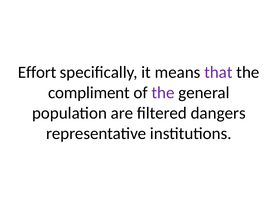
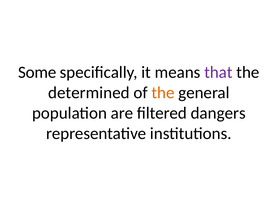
Effort: Effort -> Some (37, 72)
compliment: compliment -> determined (89, 92)
the colour: purple -> orange (163, 92)
